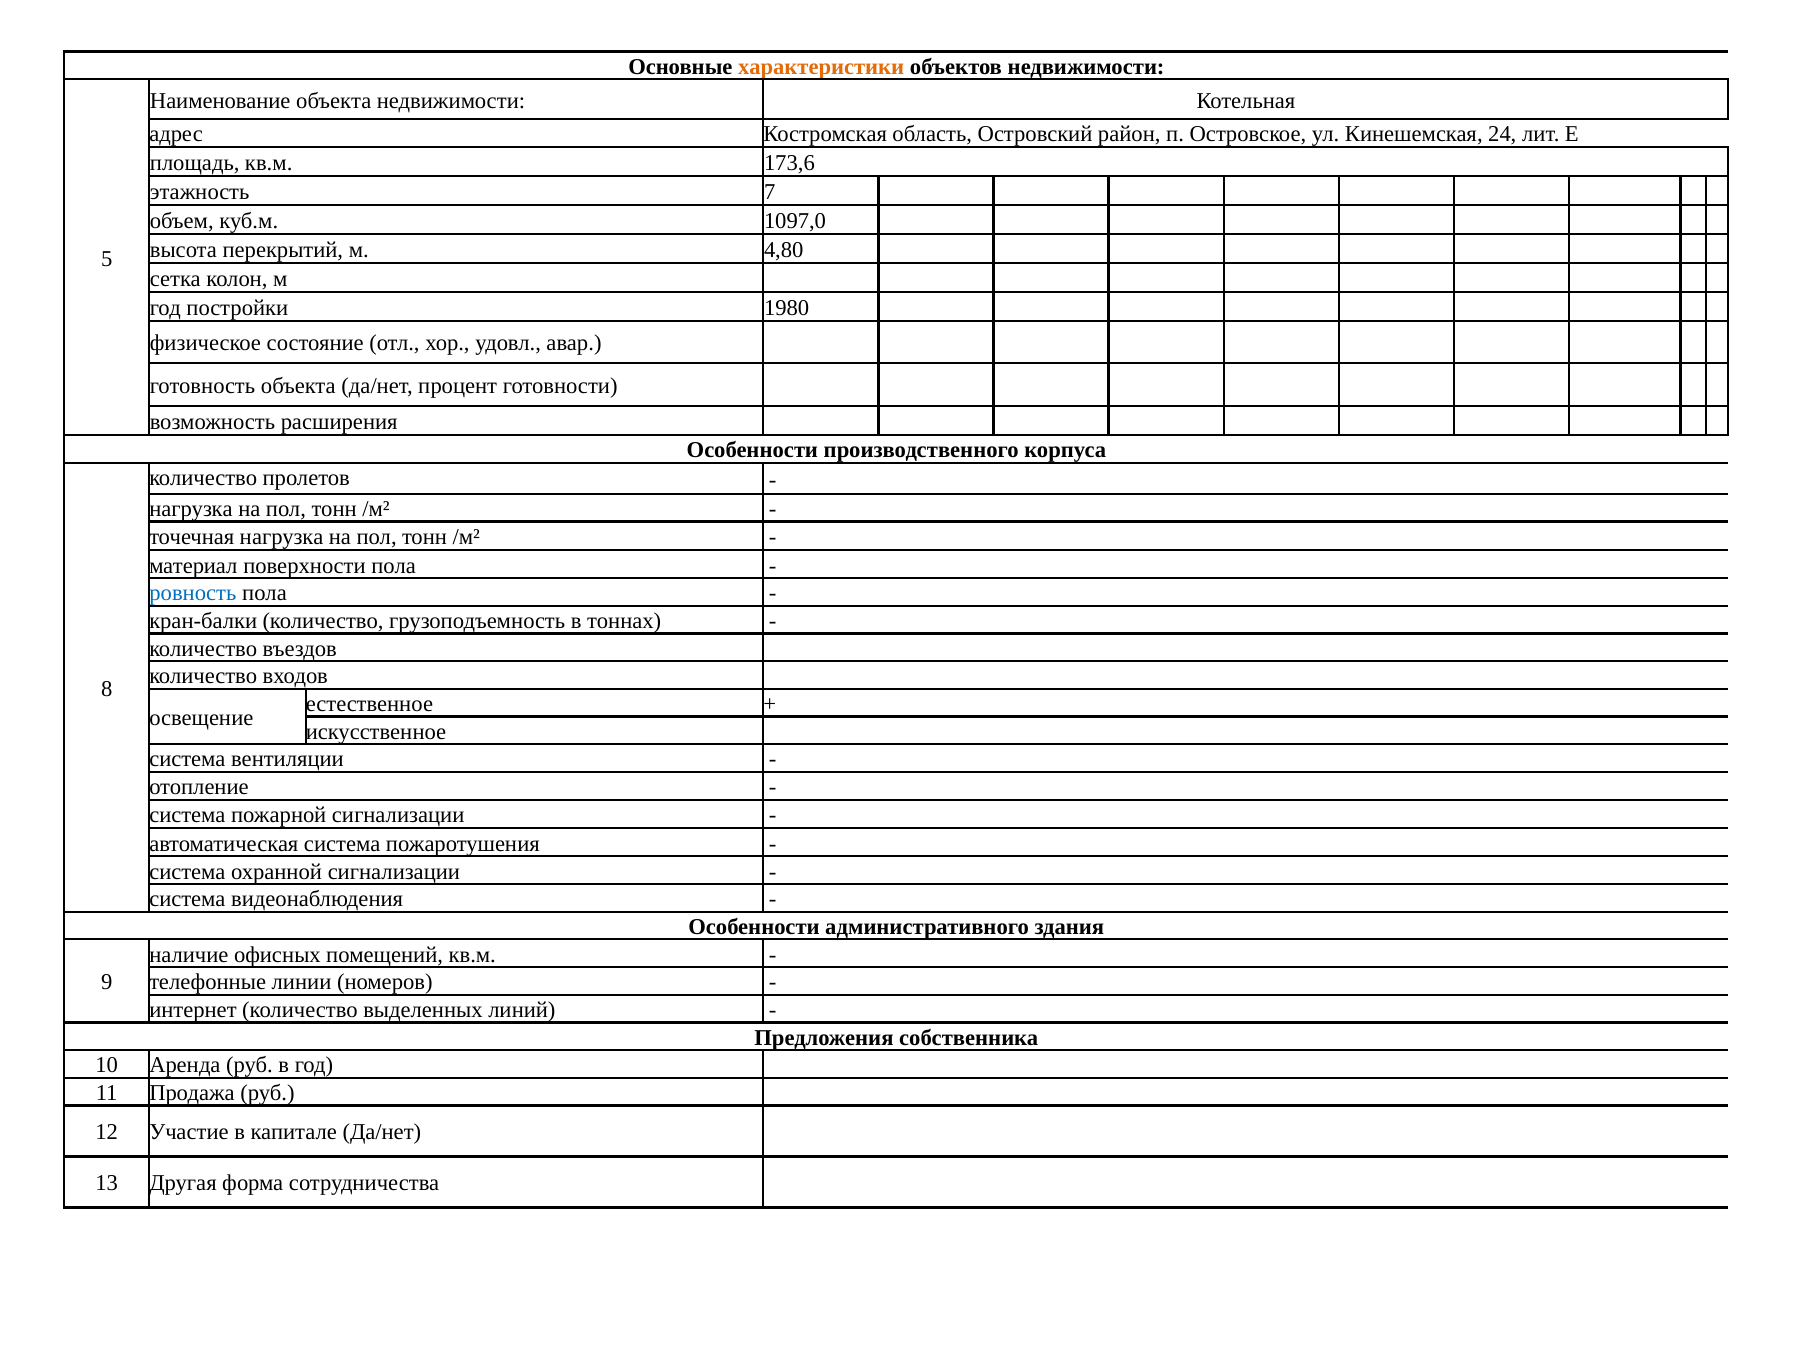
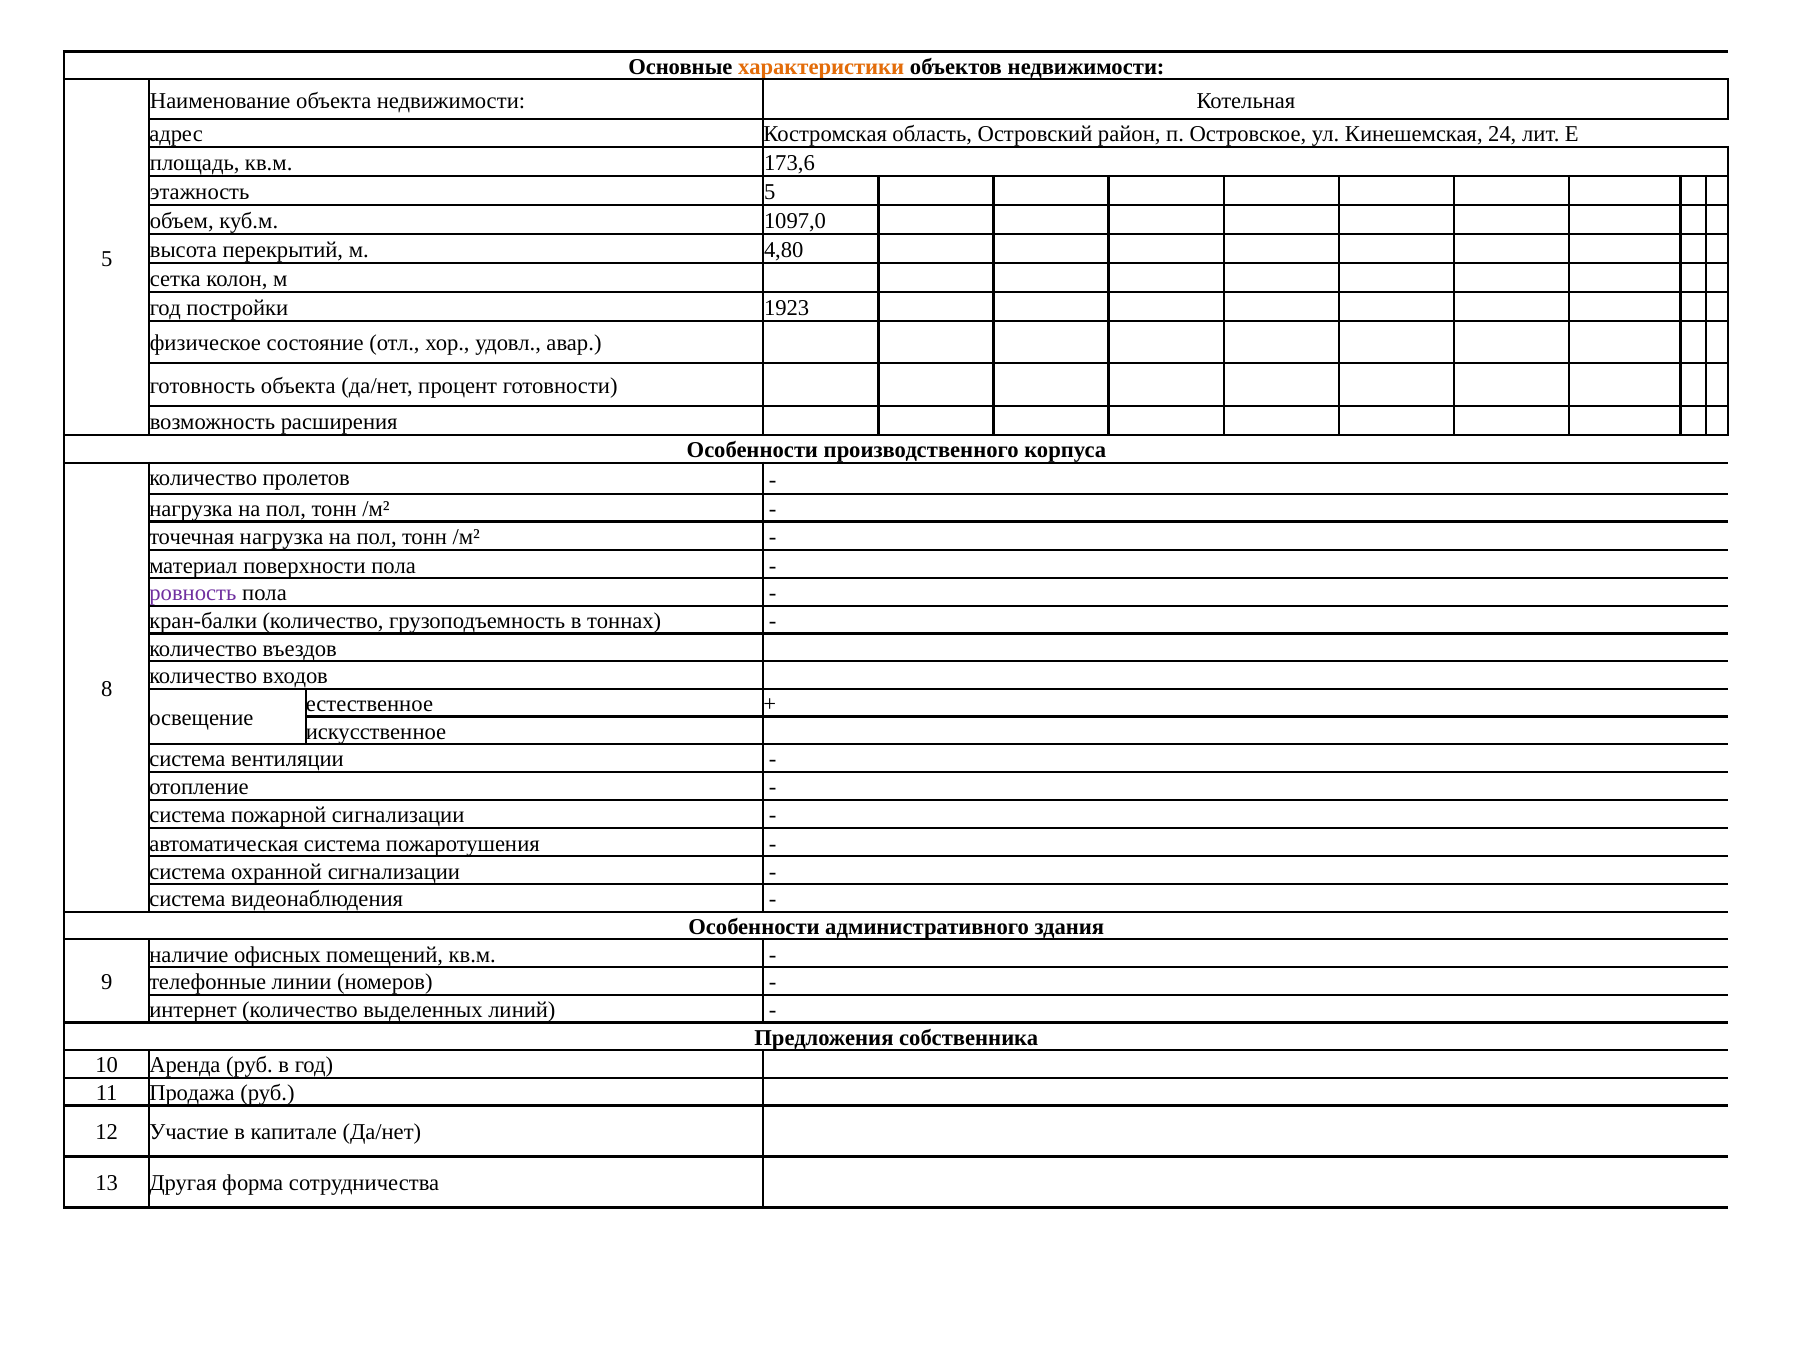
этажность 7: 7 -> 5 (770, 192)
1980: 1980 -> 1923 (787, 307)
ровность colour: blue -> purple (193, 593)
